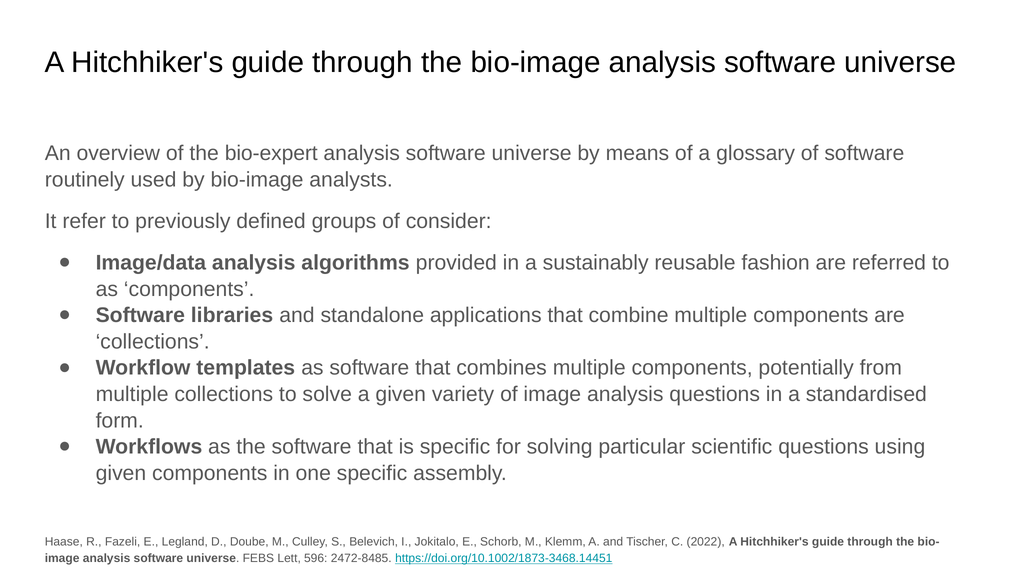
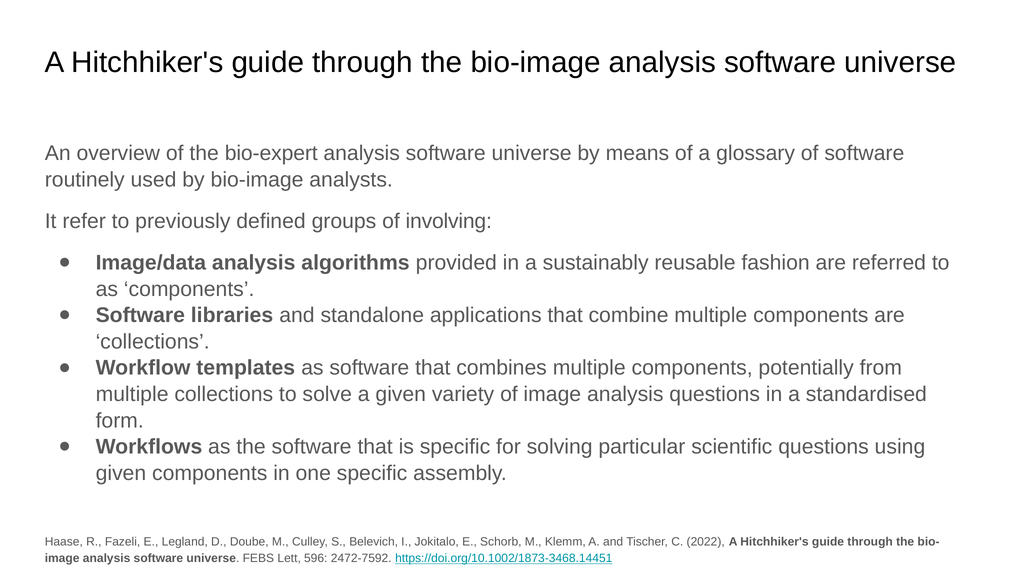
consider: consider -> involving (449, 221)
2472-8485: 2472-8485 -> 2472-7592 (361, 558)
